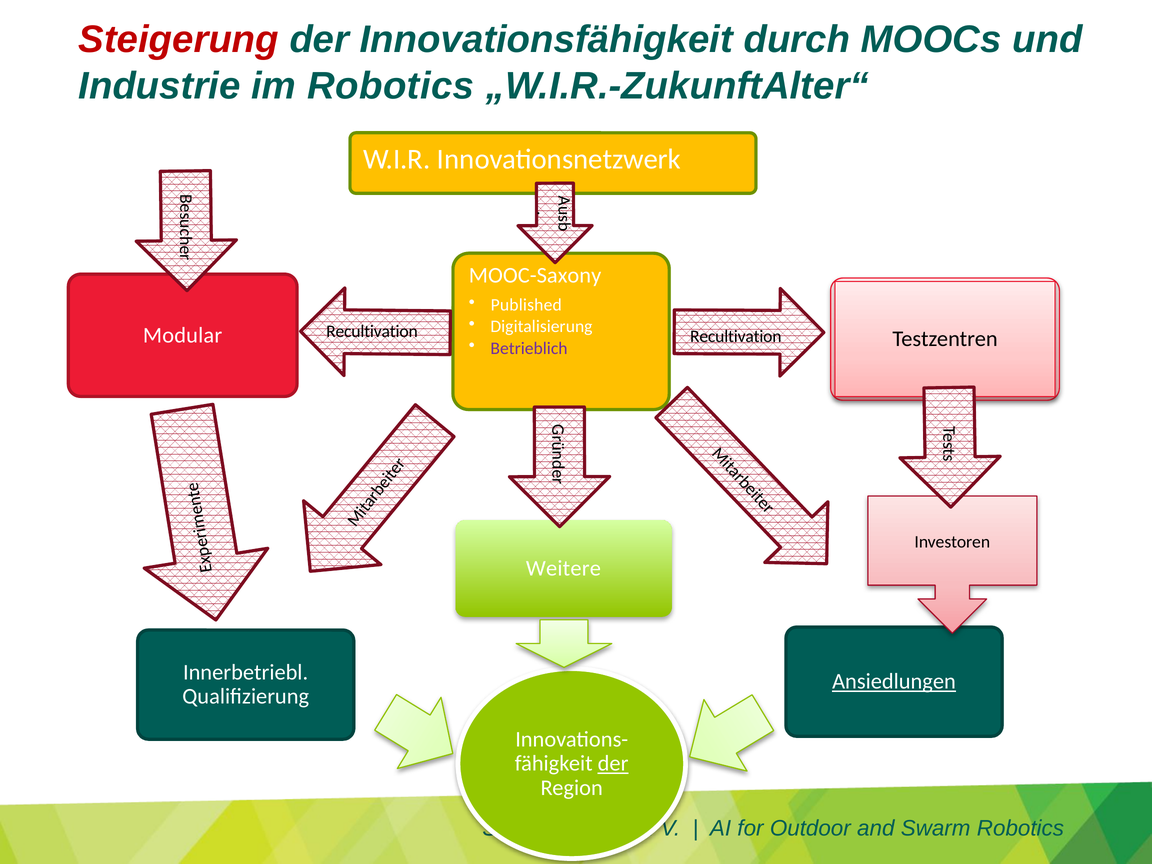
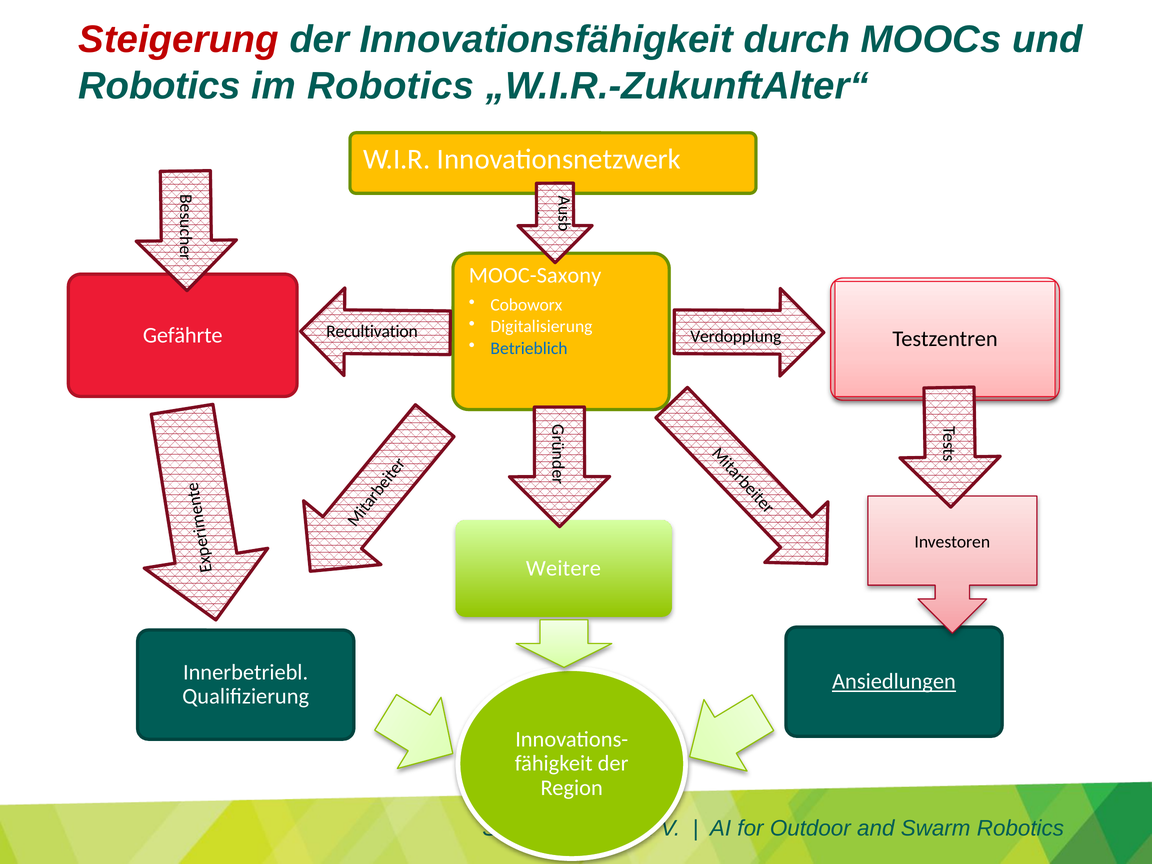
Industrie: Industrie -> Robotics (160, 86)
Published: Published -> Coboworx (526, 305)
Modular: Modular -> Gefährte (183, 335)
Recultivation: Recultivation -> Verdopplung (736, 336)
Betrieblich colour: purple -> blue (529, 348)
der underline: present -> none (613, 763)
